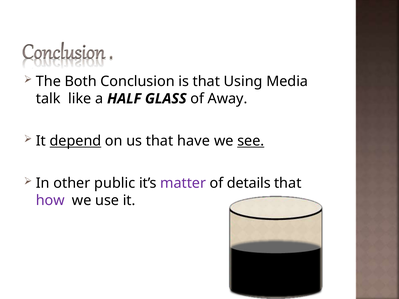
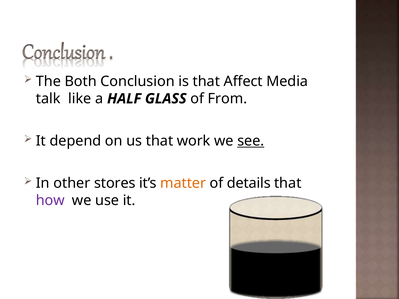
Using: Using -> Affect (243, 81)
Away: Away -> From (228, 99)
depend underline: present -> none (75, 141)
have: have -> work (194, 141)
public: public -> stores (115, 183)
matter colour: purple -> orange (183, 183)
